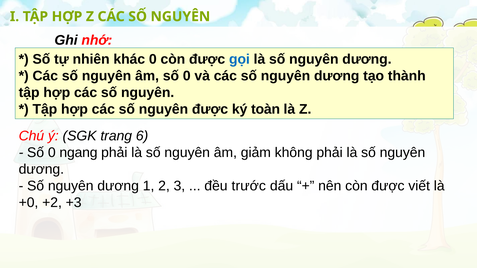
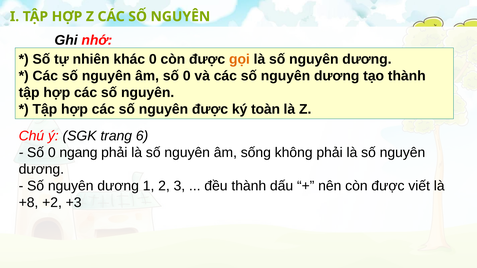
gọi colour: blue -> orange (239, 59)
giảm: giảm -> sống (256, 153)
đều trước: trước -> thành (249, 186)
+0: +0 -> +8 (29, 203)
